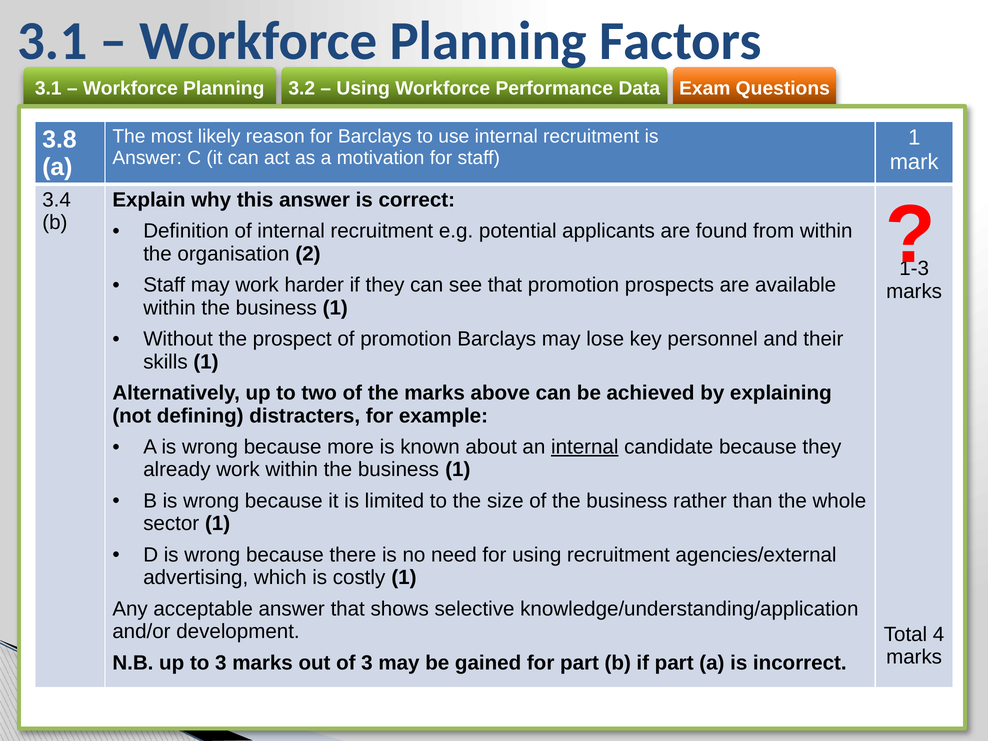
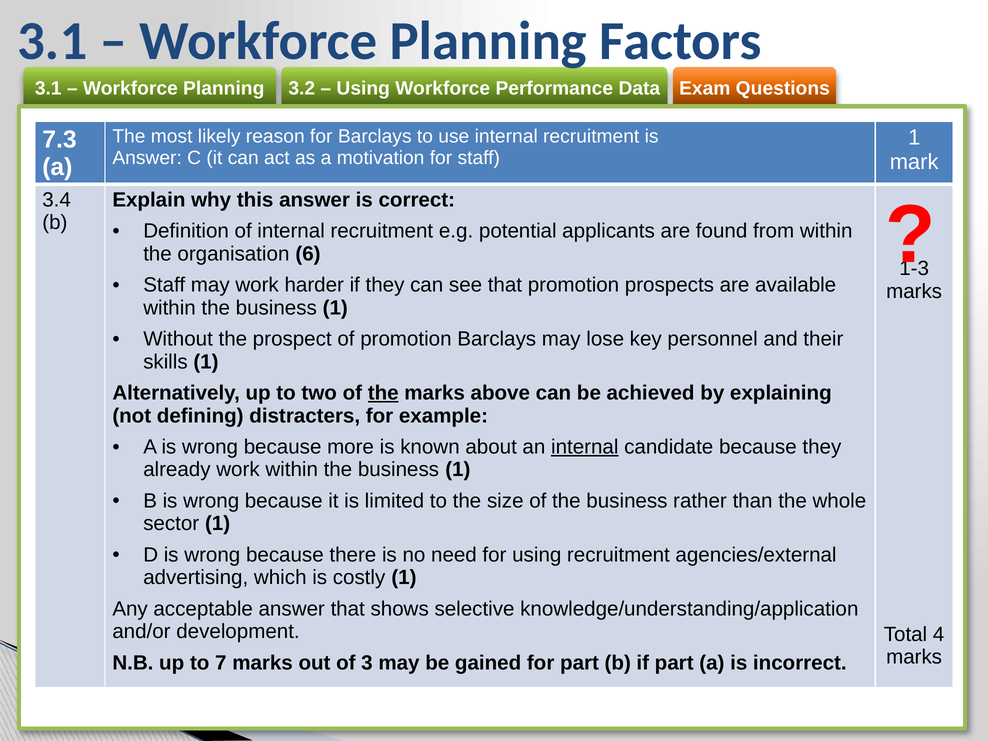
3.8: 3.8 -> 7.3 (60, 139)
2: 2 -> 6 (308, 254)
the underline: none -> present (383, 393)
to 3: 3 -> 7 (221, 663)
